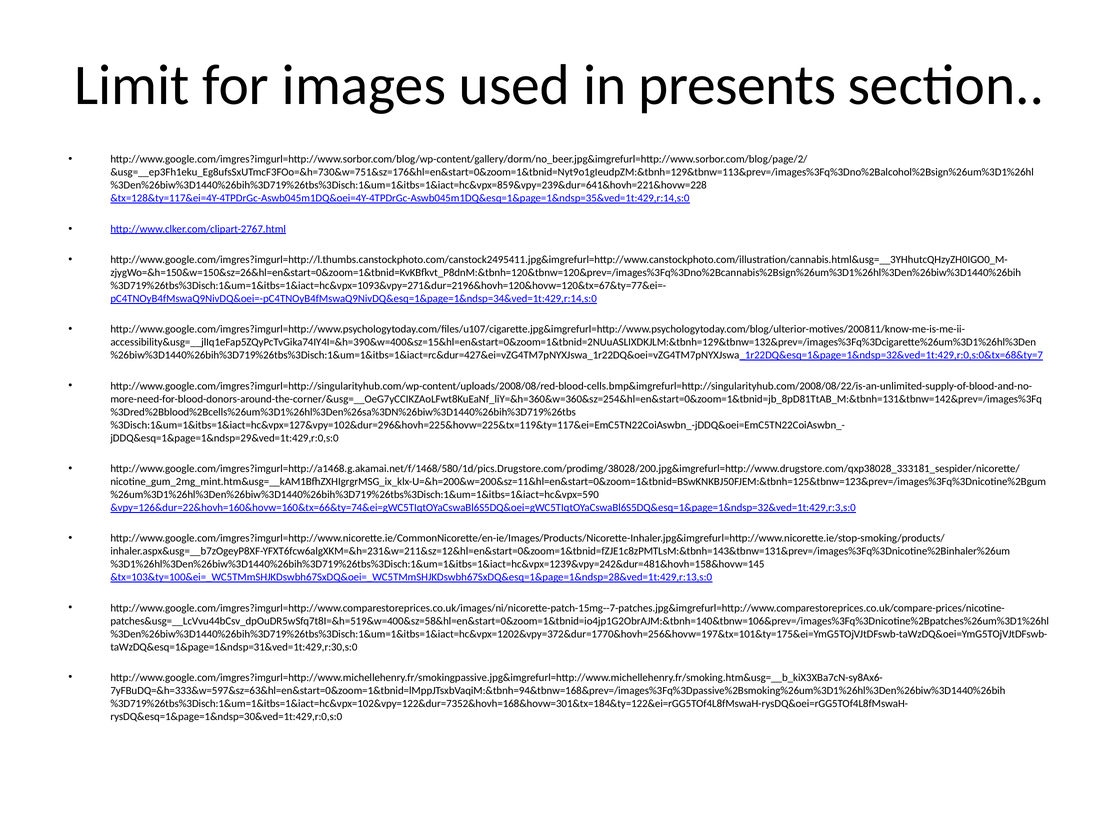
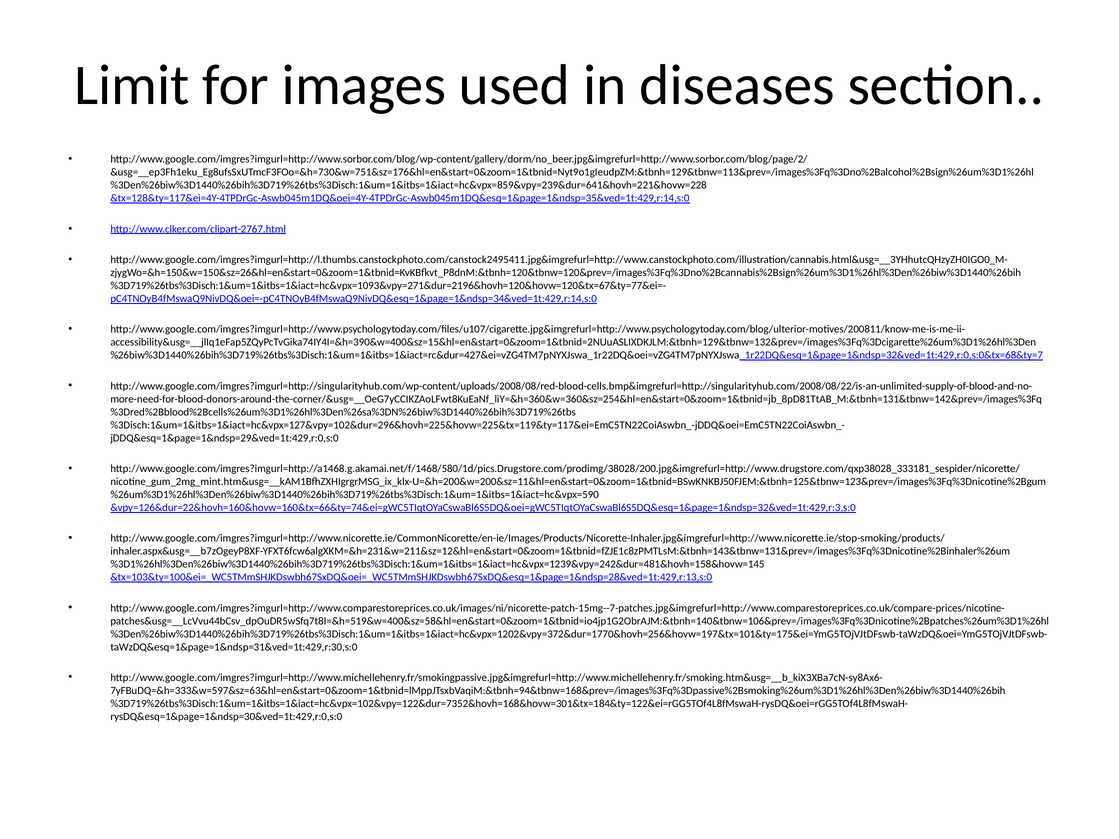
presents: presents -> diseases (737, 85)
